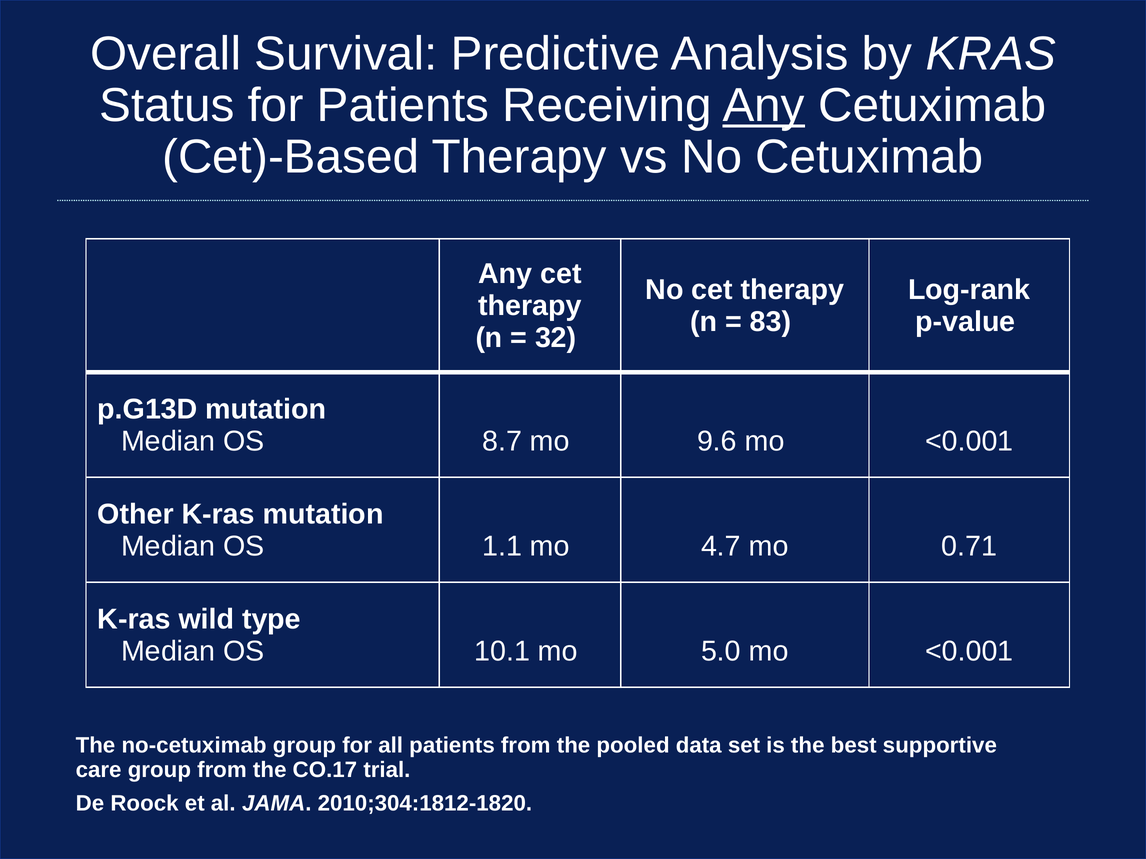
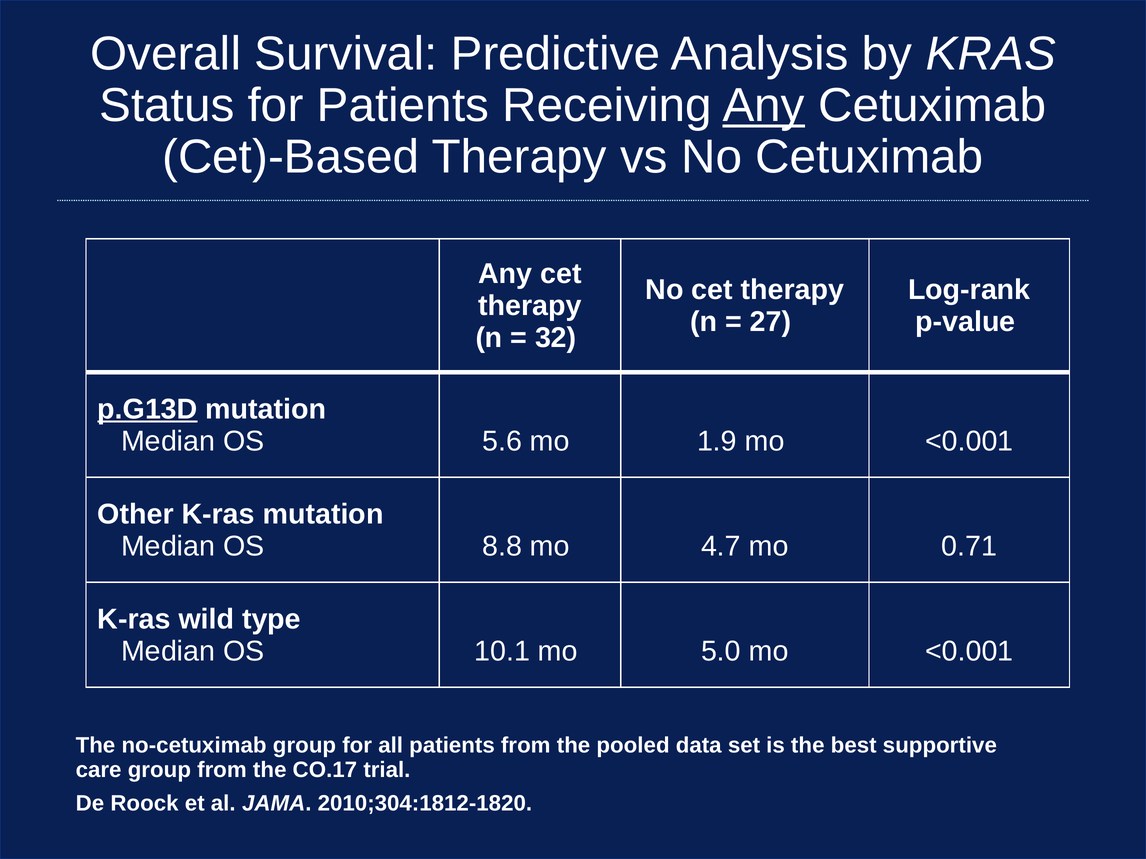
83: 83 -> 27 (771, 322)
p.G13D underline: none -> present (147, 409)
8.7: 8.7 -> 5.6 (502, 442)
9.6: 9.6 -> 1.9 (717, 442)
1.1: 1.1 -> 8.8 (502, 547)
